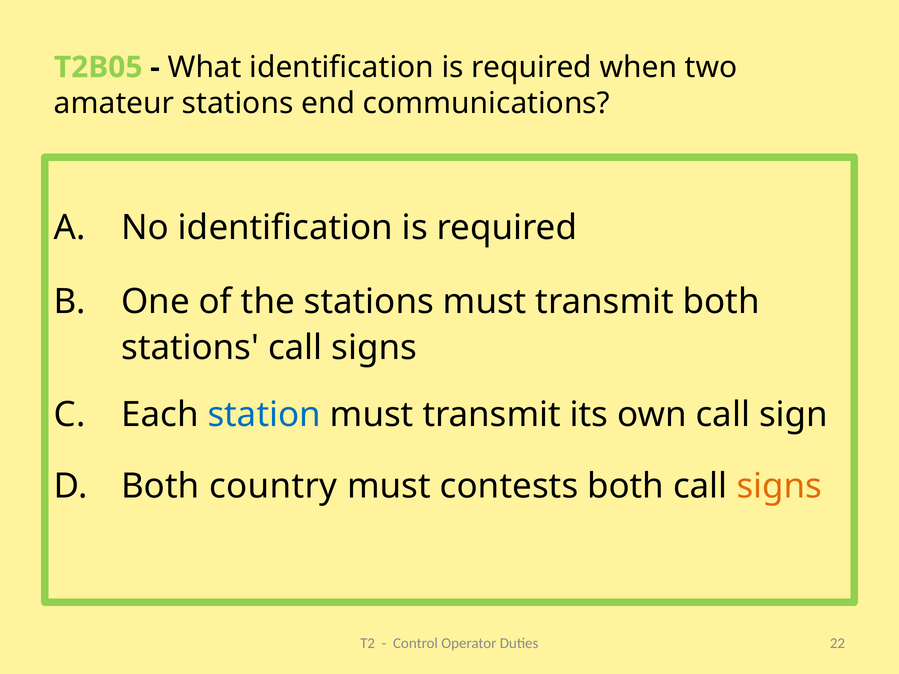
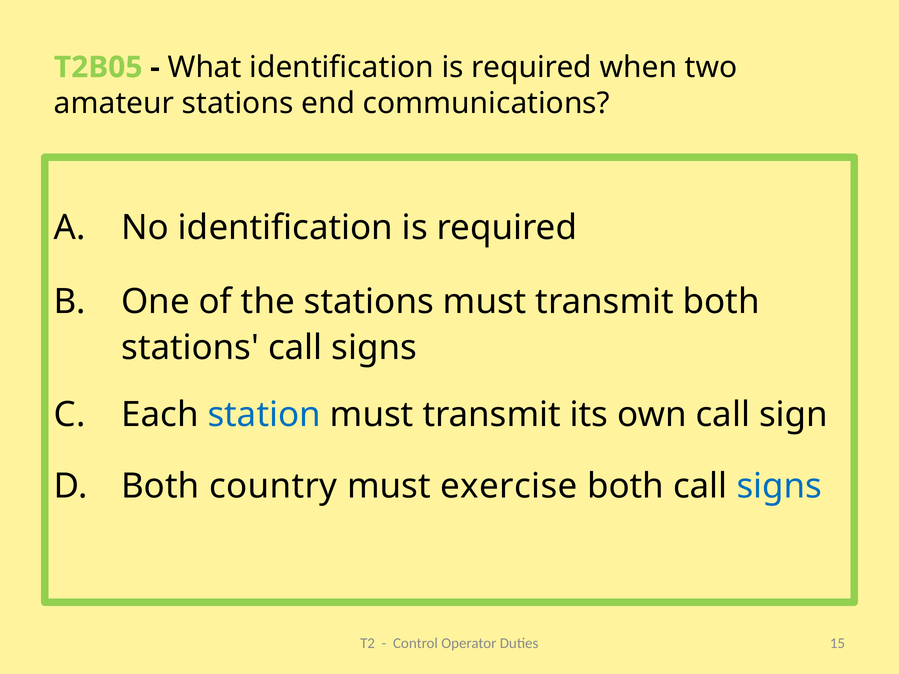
contests: contests -> exercise (509, 487)
signs colour: orange -> blue (779, 487)
22: 22 -> 15 (837, 644)
